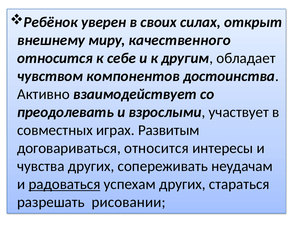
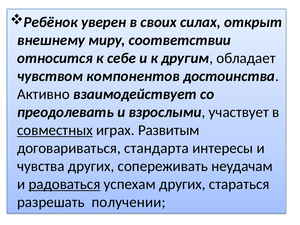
качественного: качественного -> соответствии (180, 40)
совместных underline: none -> present (55, 130)
договариваться относится: относится -> стандарта (156, 148)
рисовании: рисовании -> получении (129, 202)
